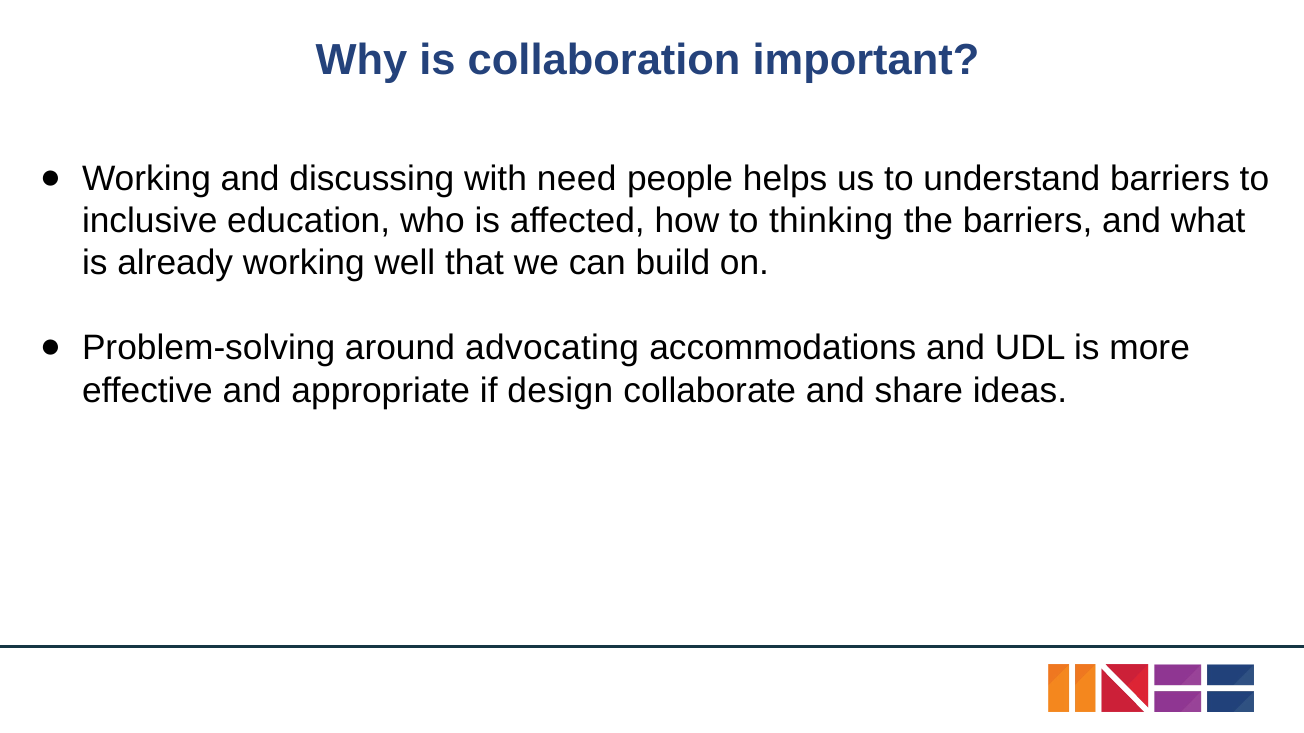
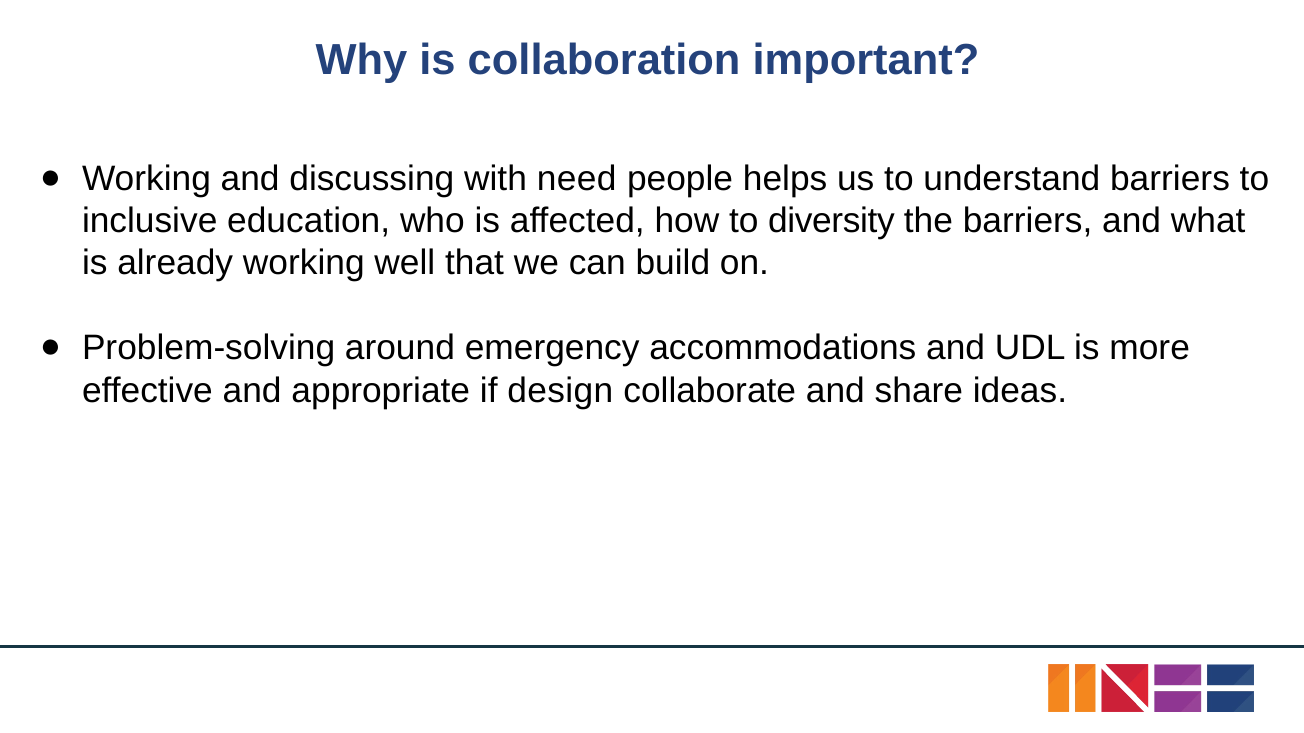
thinking: thinking -> diversity (831, 221)
advocating: advocating -> emergency (552, 348)
